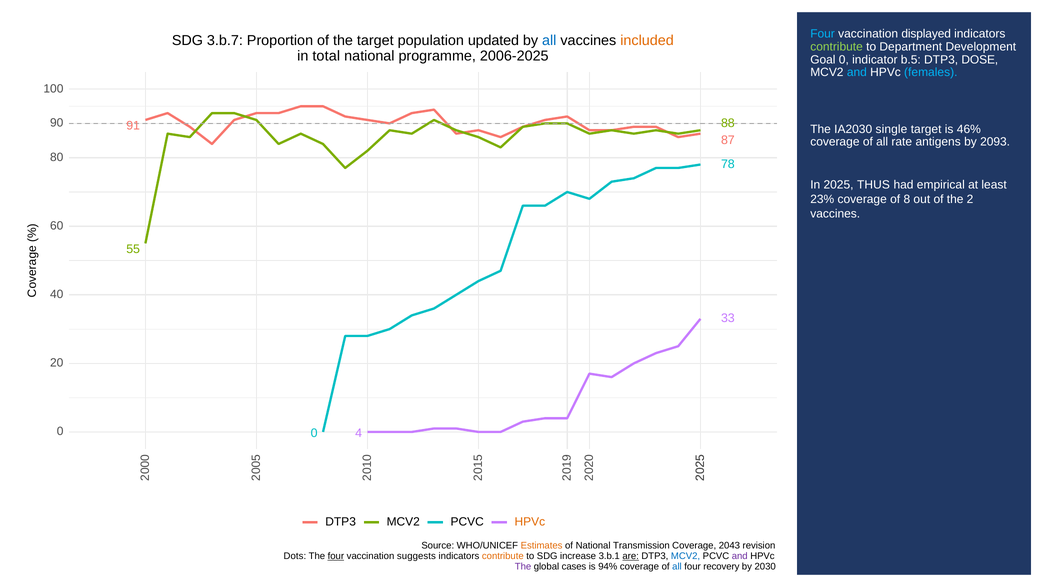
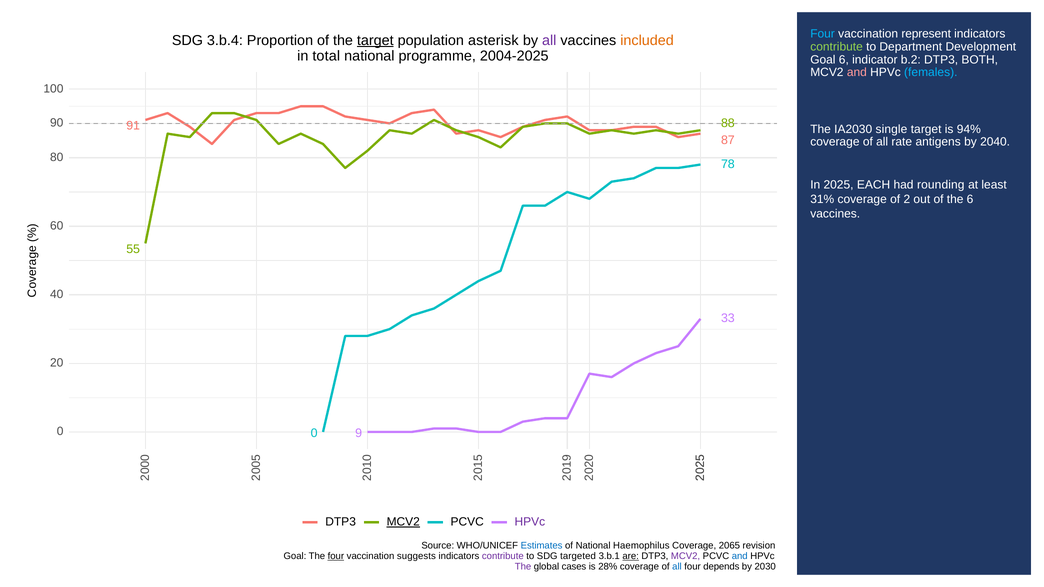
displayed: displayed -> represent (926, 34)
3.b.7: 3.b.7 -> 3.b.4 (225, 40)
target underline: none -> present (375, 40)
updated: updated -> asterisk (493, 40)
all colour: blue -> purple (549, 40)
2006-2025: 2006-2025 -> 2004-2025 (514, 56)
Goal 0: 0 -> 6 (844, 60)
b.5: b.5 -> b.2 (911, 60)
DOSE: DOSE -> BOTH (980, 60)
and colour: light blue -> pink (857, 73)
46%: 46% -> 94% (969, 129)
2093: 2093 -> 2040 (995, 142)
THUS: THUS -> EACH (874, 185)
empirical: empirical -> rounding (941, 185)
23%: 23% -> 31% (822, 199)
of 8: 8 -> 2 (907, 199)
the 2: 2 -> 6 (970, 199)
0 4: 4 -> 9 (359, 434)
MCV2 underline: none -> present (403, 522)
HPVc colour: orange -> purple (530, 522)
Estimates colour: orange -> blue (542, 546)
Transmission: Transmission -> Haemophilus (641, 546)
2043: 2043 -> 2065 (729, 546)
Dots: Dots -> Goal (295, 556)
contribute colour: orange -> purple (503, 556)
increase: increase -> targeted (578, 556)
MCV2 colour: blue -> purple (686, 556)
and colour: purple -> blue (740, 556)
94%: 94% -> 28% (608, 567)
recovery: recovery -> depends (721, 567)
